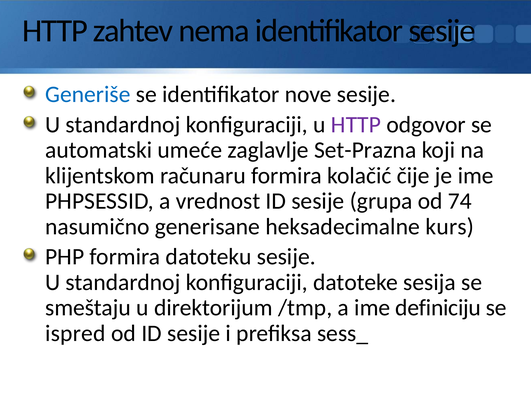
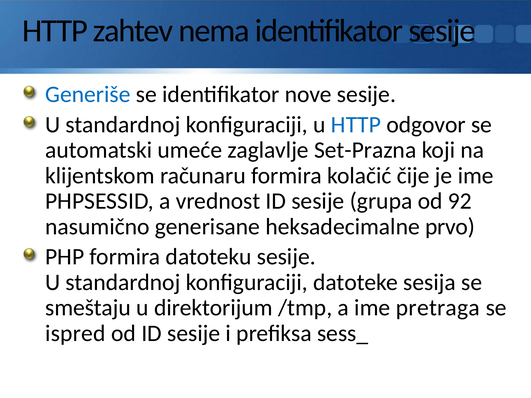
HTTP colour: purple -> blue (356, 125)
74: 74 -> 92 (460, 201)
kurs: kurs -> prvo (450, 227)
definiciju: definiciju -> pretraga (438, 308)
